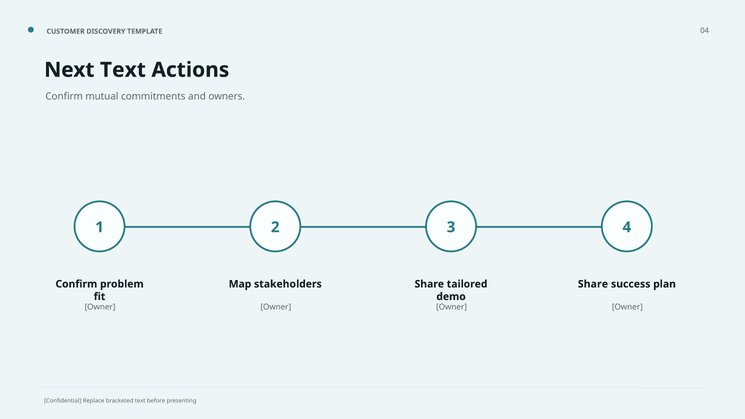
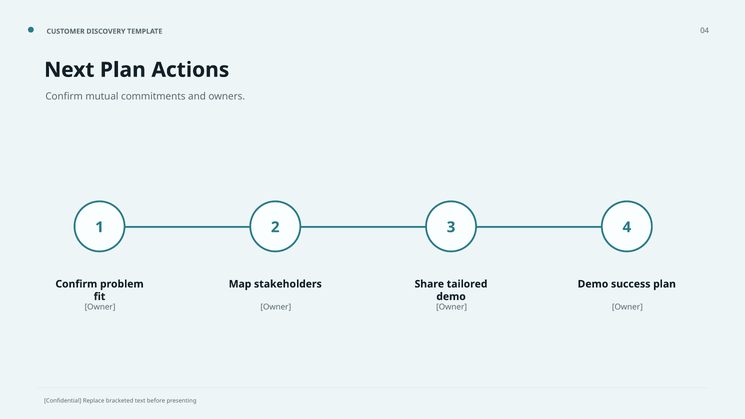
Next Text: Text -> Plan (123, 70)
Share: Share -> Demo (593, 284)
